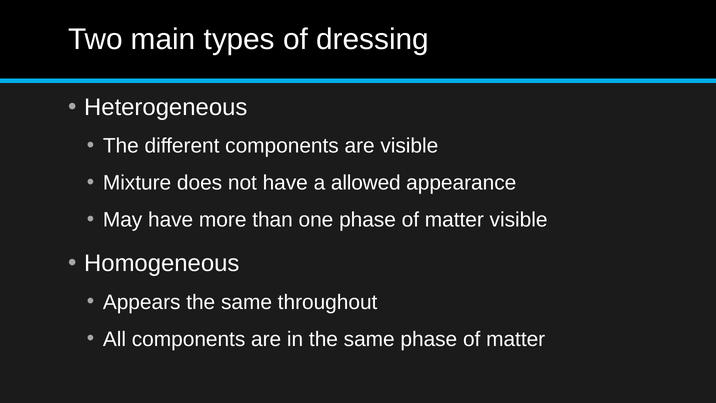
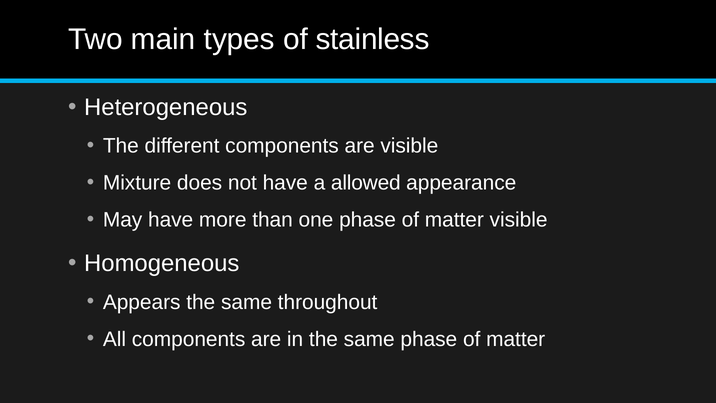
dressing: dressing -> stainless (373, 39)
